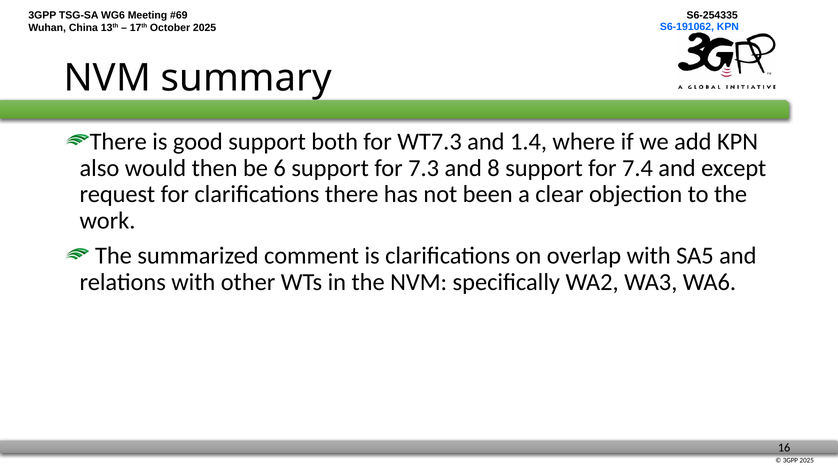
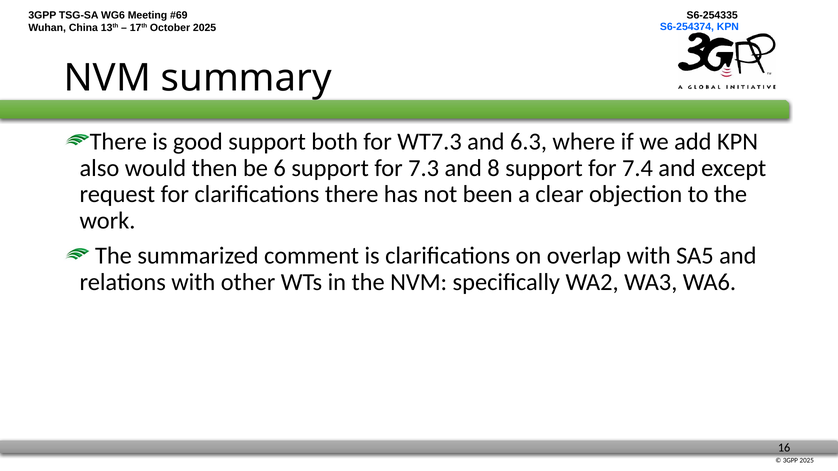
S6-191062: S6-191062 -> S6-254374 (687, 27)
1.4: 1.4 -> 6.3 (529, 142)
